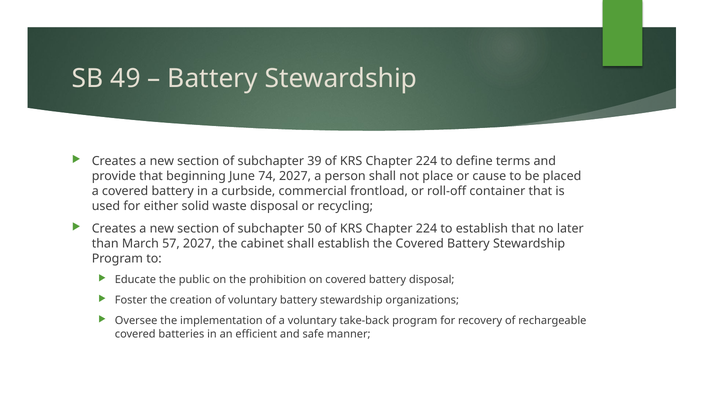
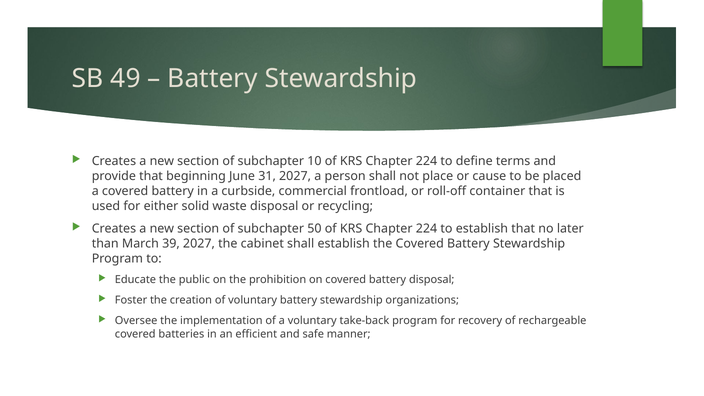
39: 39 -> 10 (314, 161)
74: 74 -> 31 (267, 176)
57: 57 -> 39 (171, 244)
